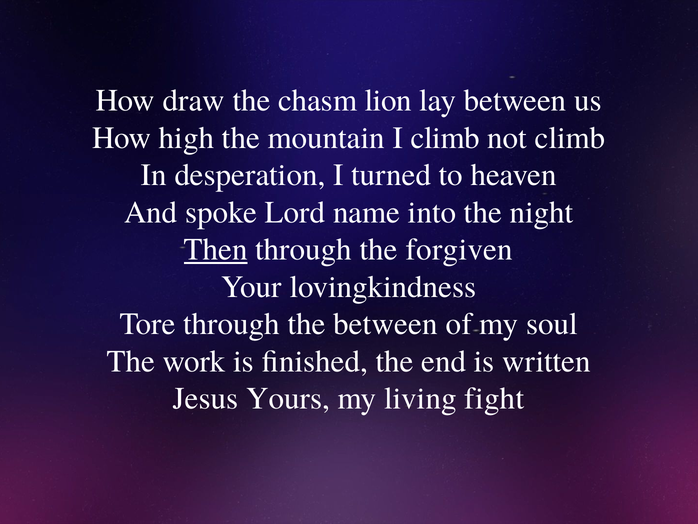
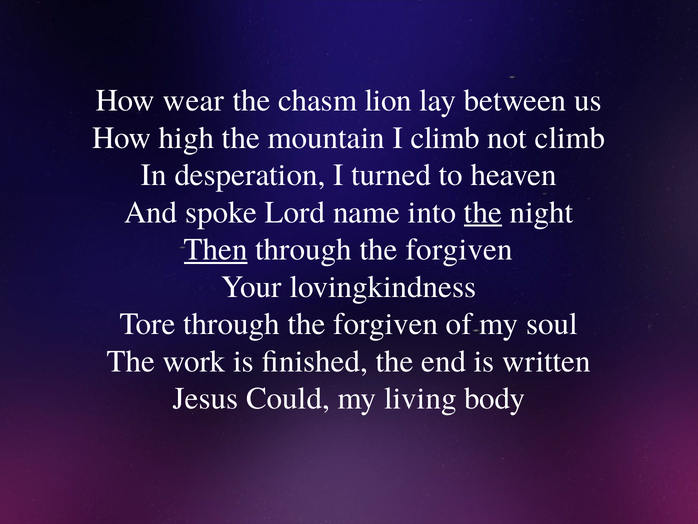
draw: draw -> wear (194, 100)
the underline: none -> present (483, 212)
Tore through the between: between -> forgiven (386, 324)
Yours: Yours -> Could (288, 398)
fight: fight -> body (495, 398)
